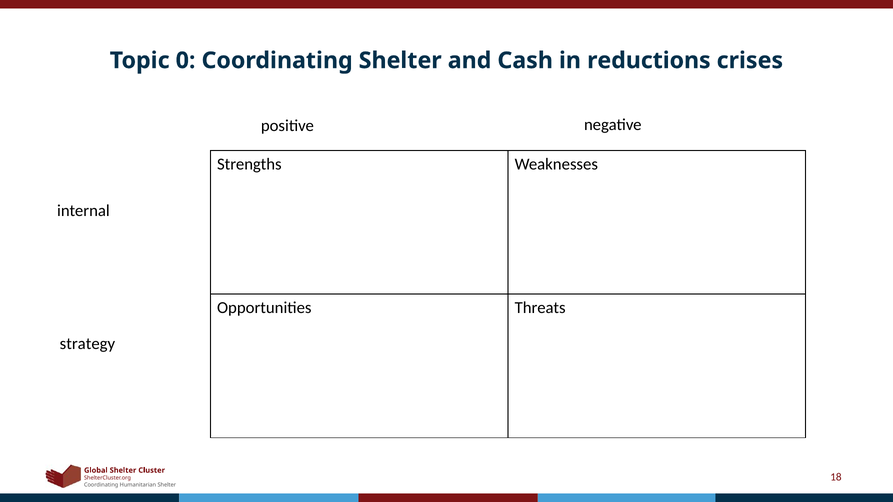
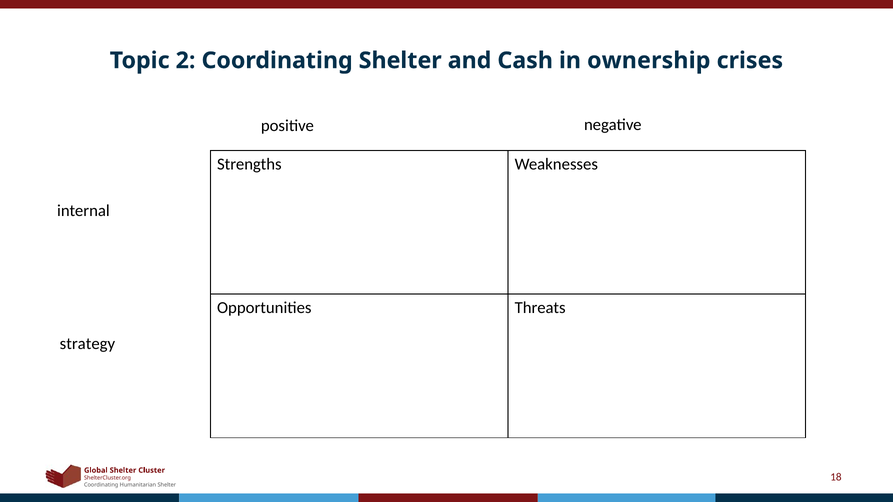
0: 0 -> 2 (186, 61)
reductions: reductions -> ownership (649, 61)
